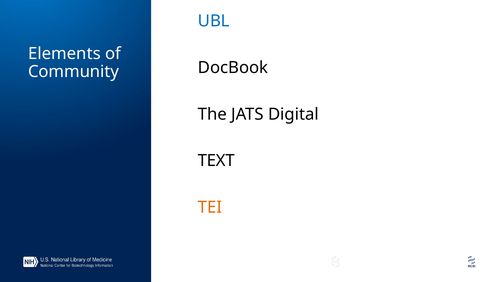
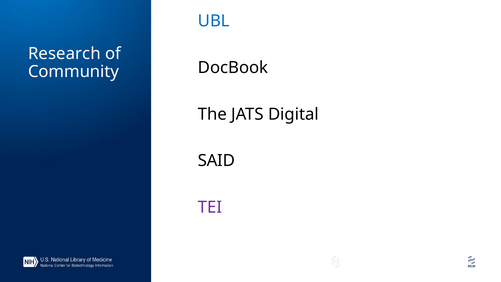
Elements: Elements -> Research (64, 54)
TEXT: TEXT -> SAID (216, 161)
TEI colour: orange -> purple (210, 207)
